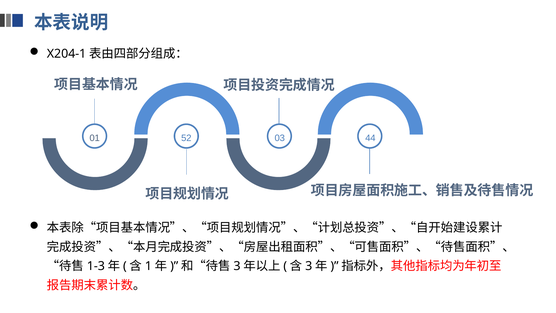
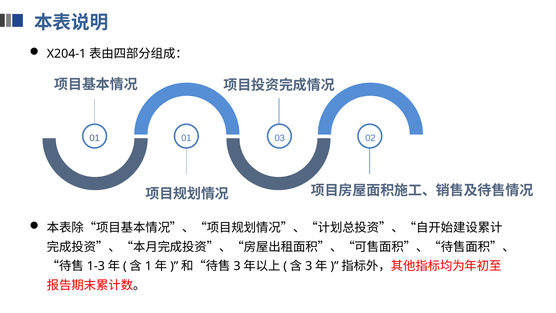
01 52: 52 -> 01 (186, 138)
44: 44 -> 02 (370, 138)
